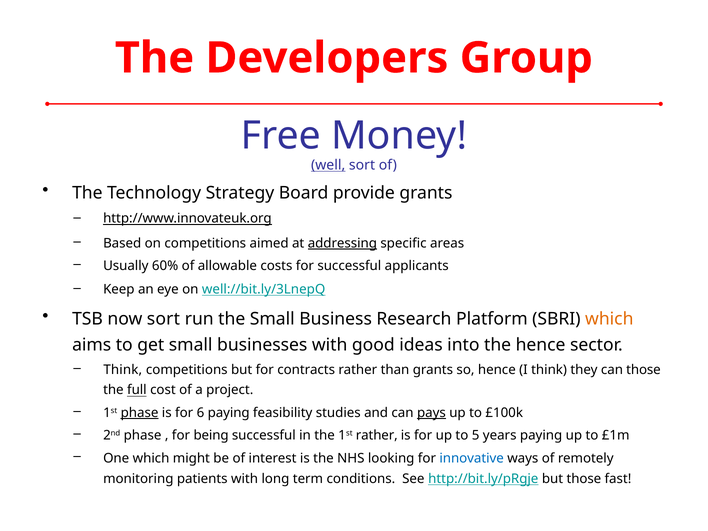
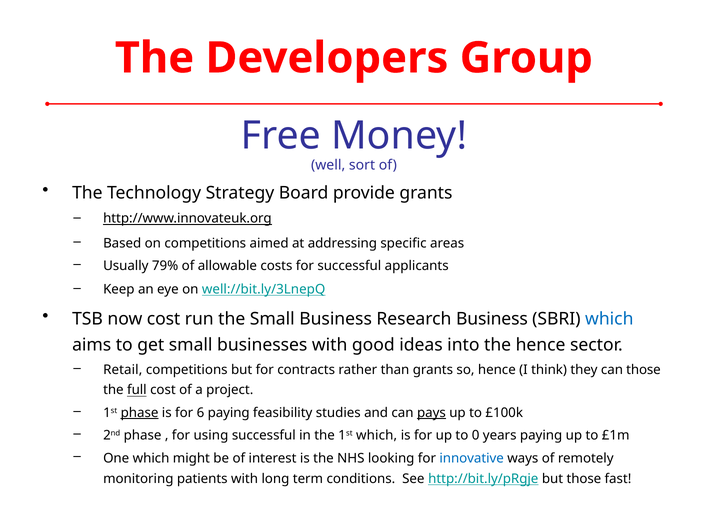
well underline: present -> none (328, 165)
addressing underline: present -> none (342, 243)
60%: 60% -> 79% (165, 266)
now sort: sort -> cost (164, 319)
Research Platform: Platform -> Business (492, 319)
which colour: orange -> blue (609, 319)
Think: Think -> Retail (123, 370)
being: being -> using (211, 435)
1st rather: rather -> which (377, 435)
5: 5 -> 0 (476, 435)
